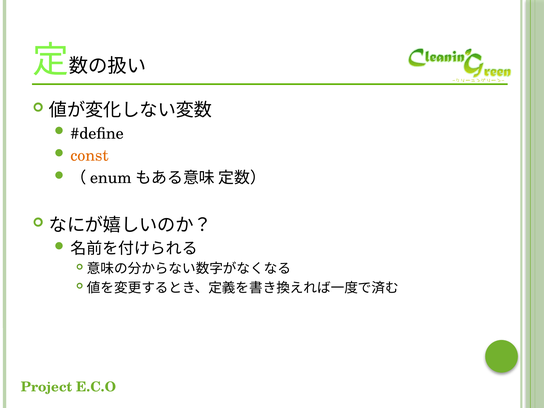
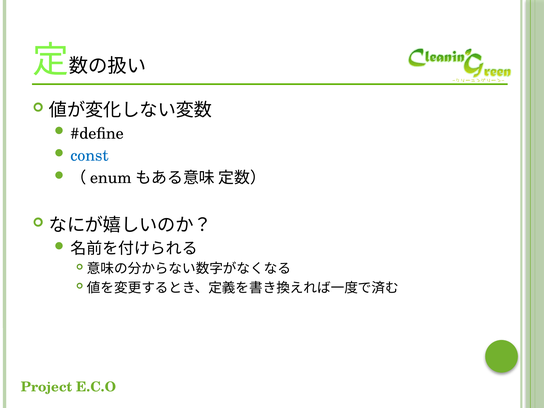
const colour: orange -> blue (90, 156)
